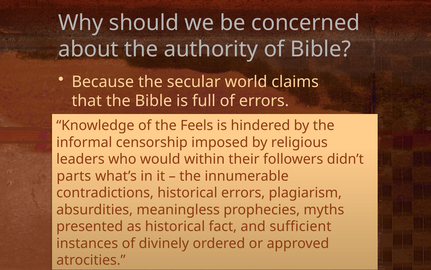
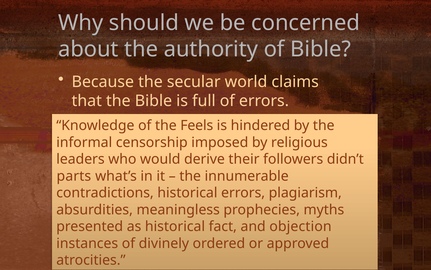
within: within -> derive (204, 159)
sufficient: sufficient -> objection (300, 226)
